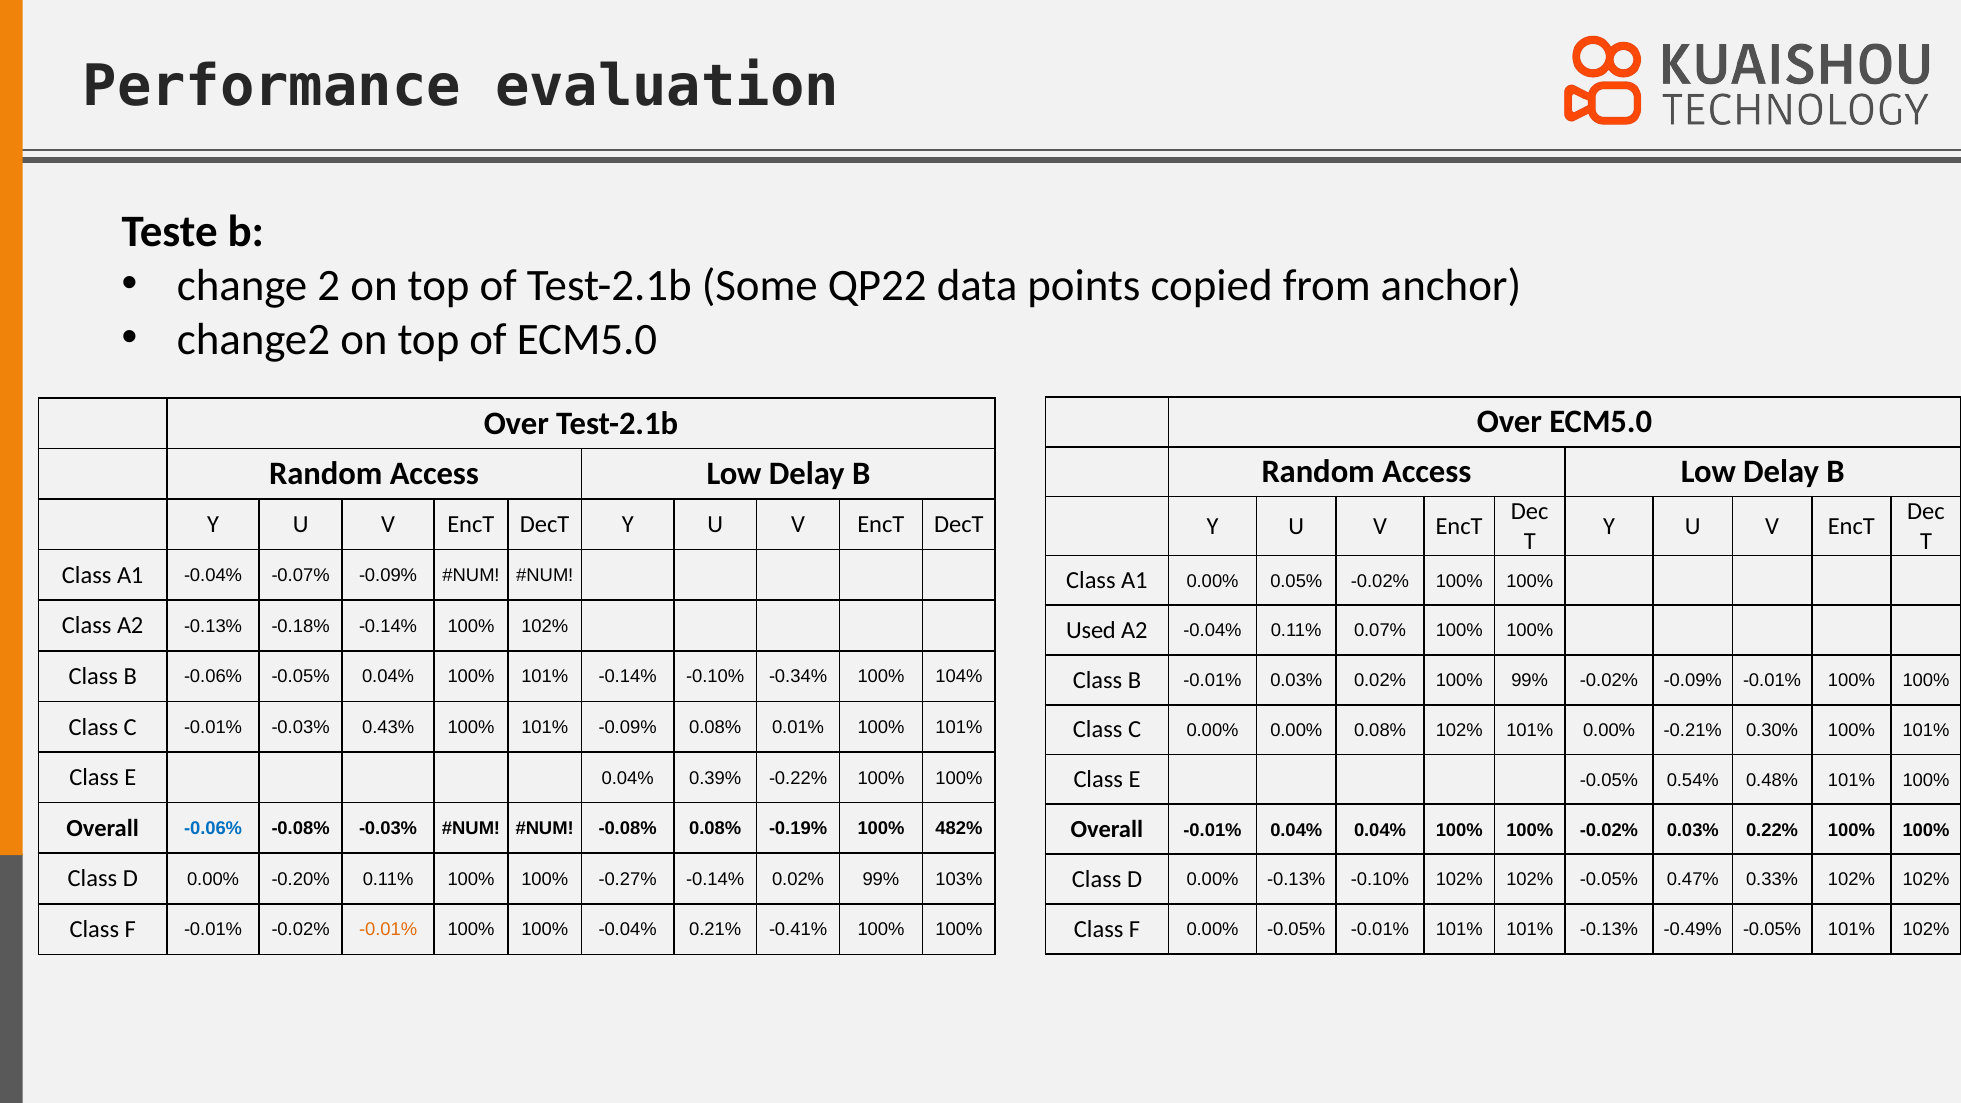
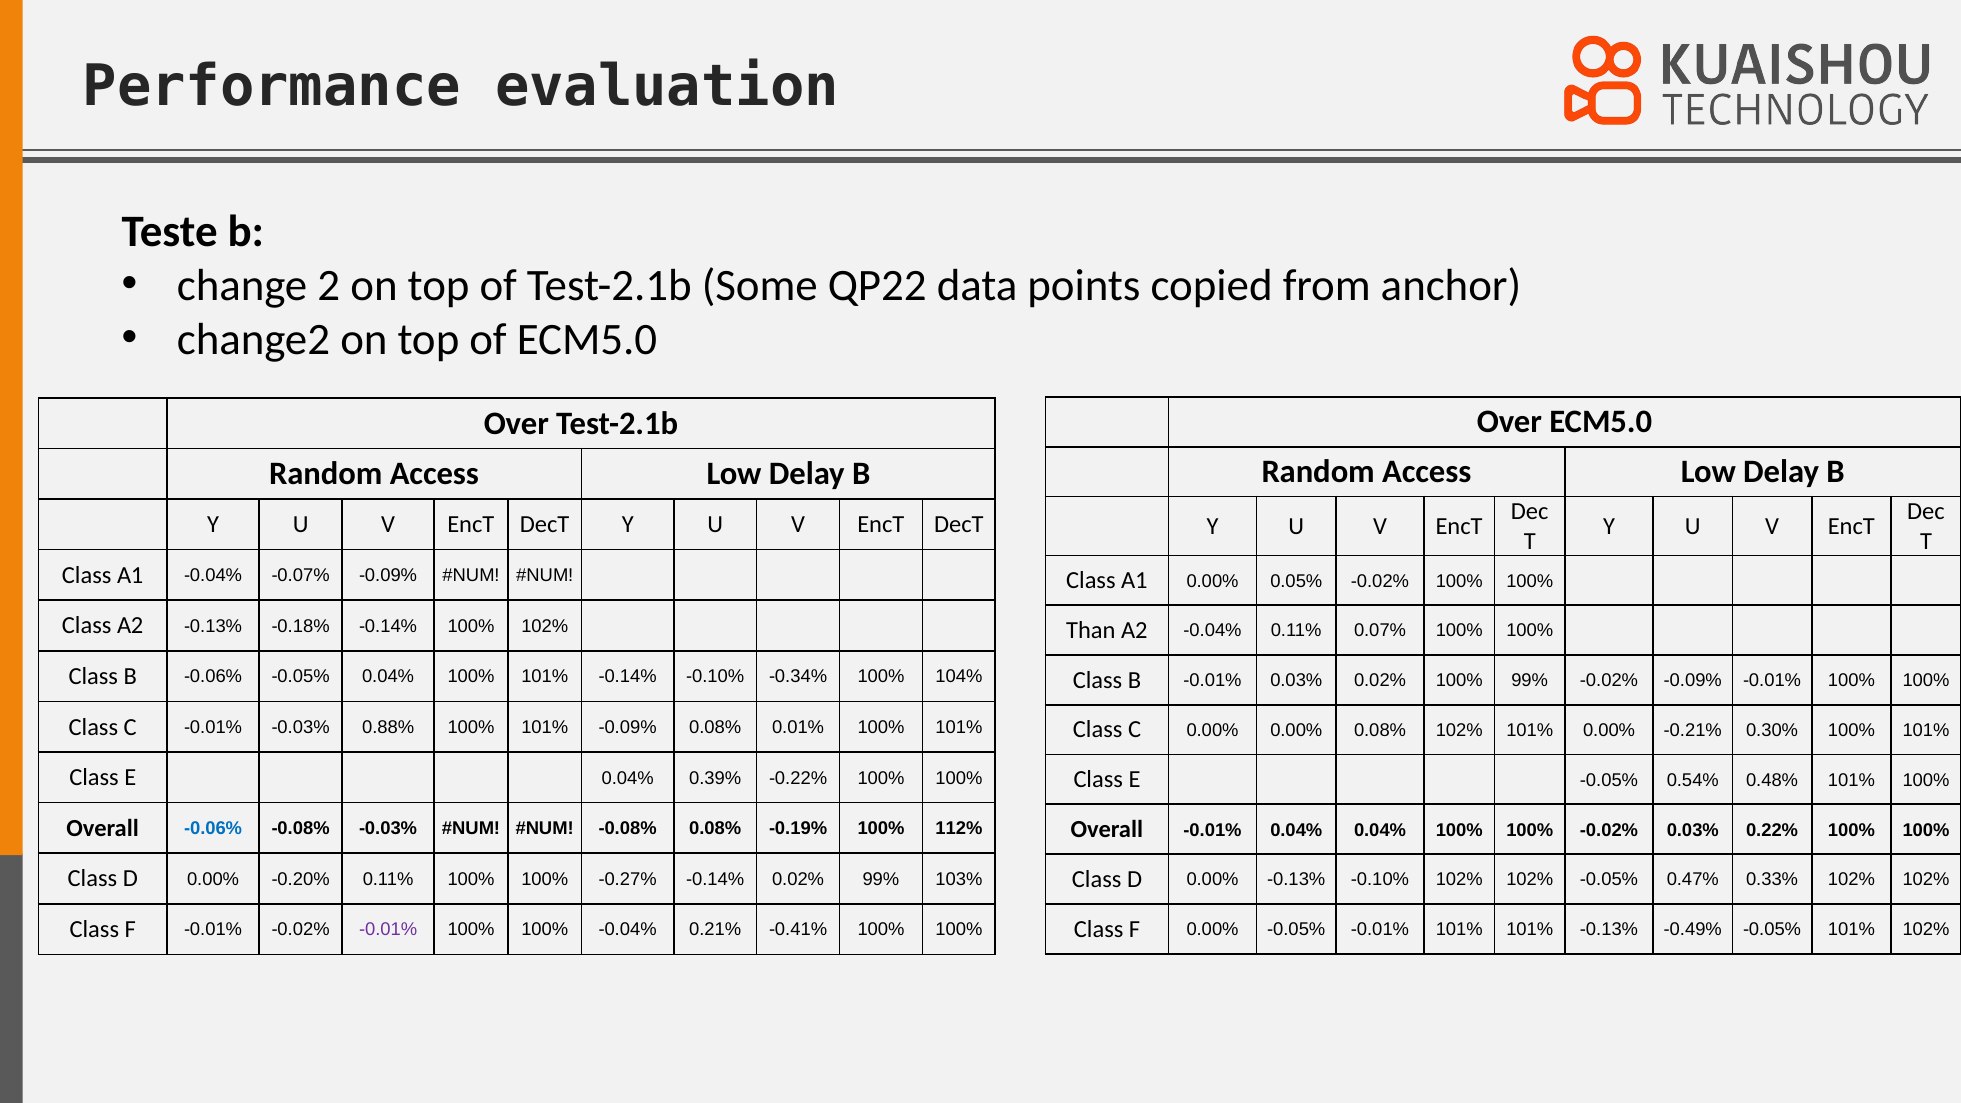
Used: Used -> Than (1091, 630)
0.43%: 0.43% -> 0.88% (388, 727)
482%: 482% -> 112% (959, 829)
-0.01% colour: orange -> purple (388, 930)
